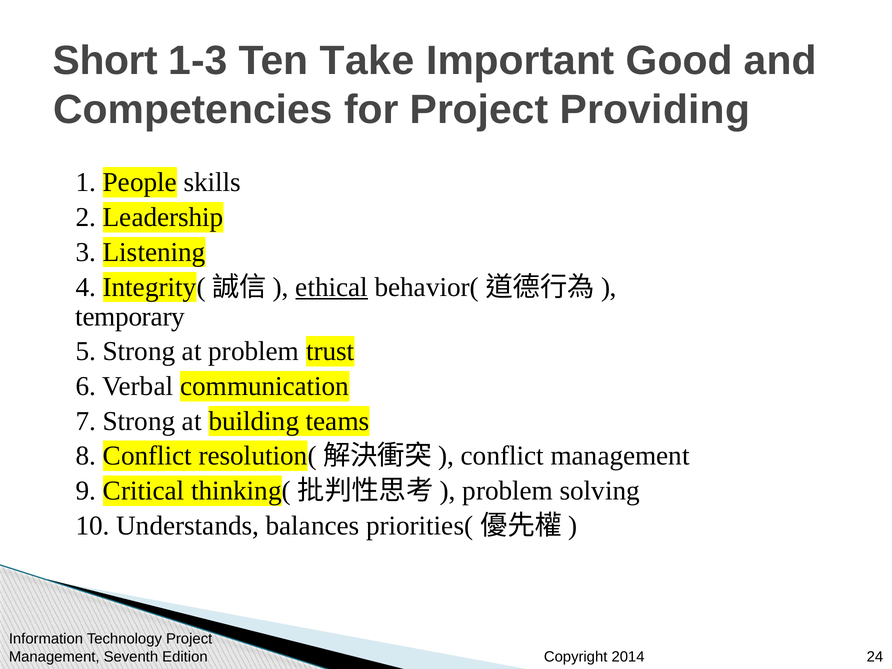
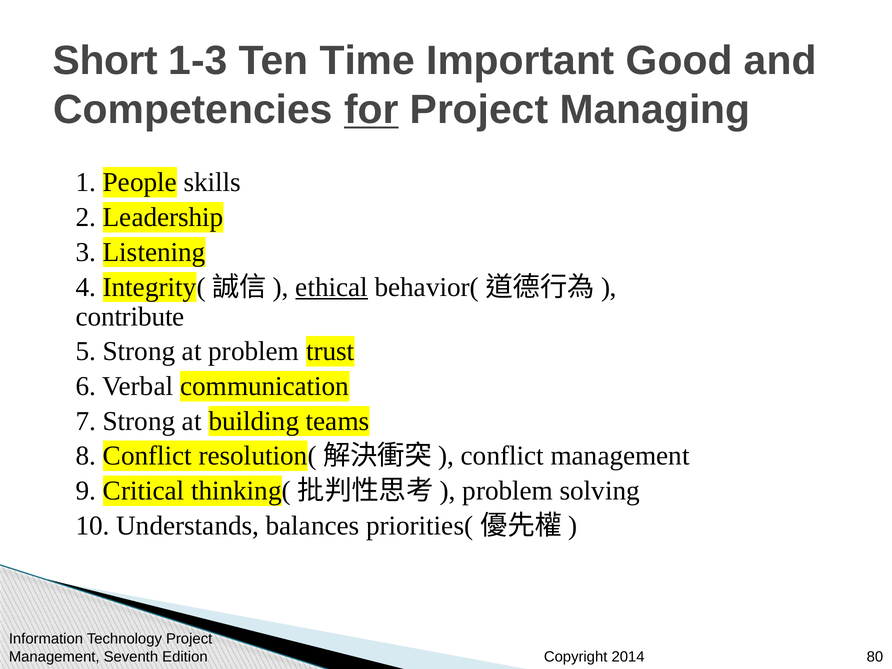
Take: Take -> Time (367, 61)
for underline: none -> present (371, 110)
Providing: Providing -> Managing (655, 110)
temporary: temporary -> contribute (130, 317)
24: 24 -> 80 (875, 657)
